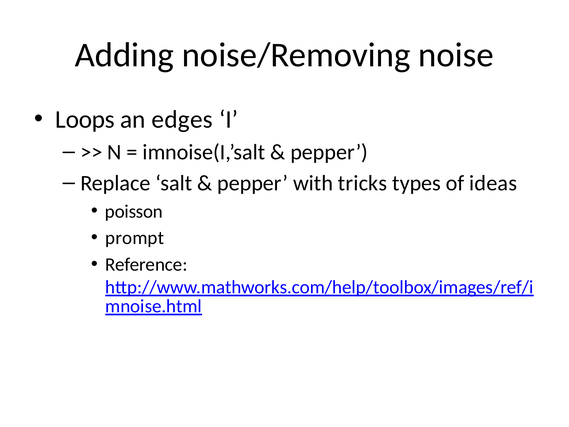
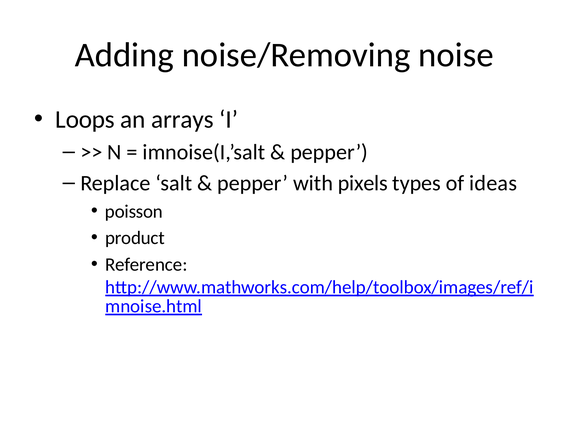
edges: edges -> arrays (182, 119)
tricks: tricks -> pixels (363, 183)
prompt: prompt -> product (135, 238)
